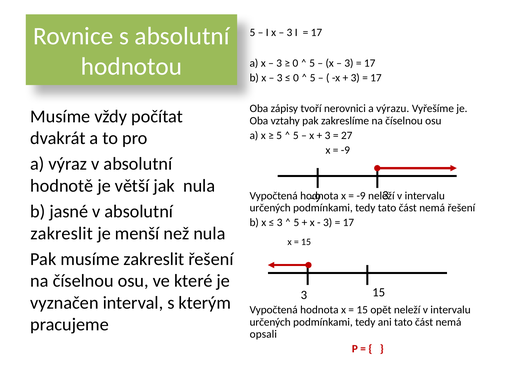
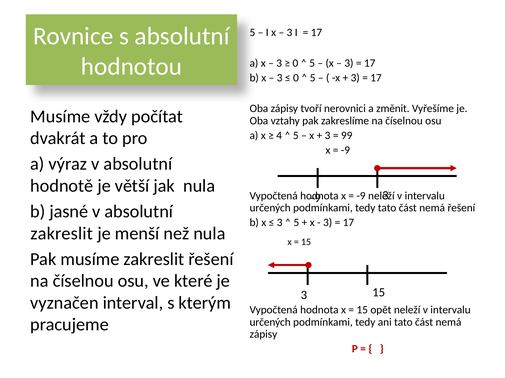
výrazu: výrazu -> změnit (393, 109)
5: 5 -> 4 (279, 136)
27: 27 -> 99 (347, 136)
opsali: opsali -> zápisy (263, 335)
